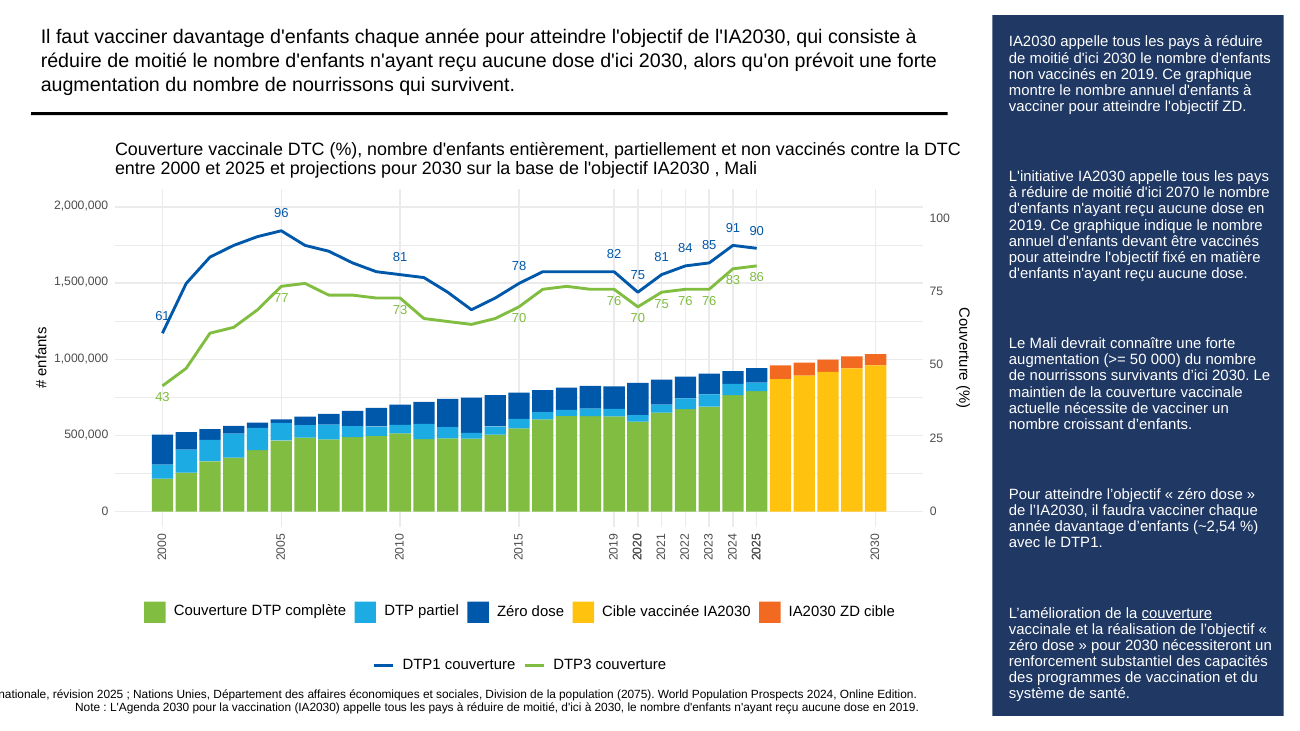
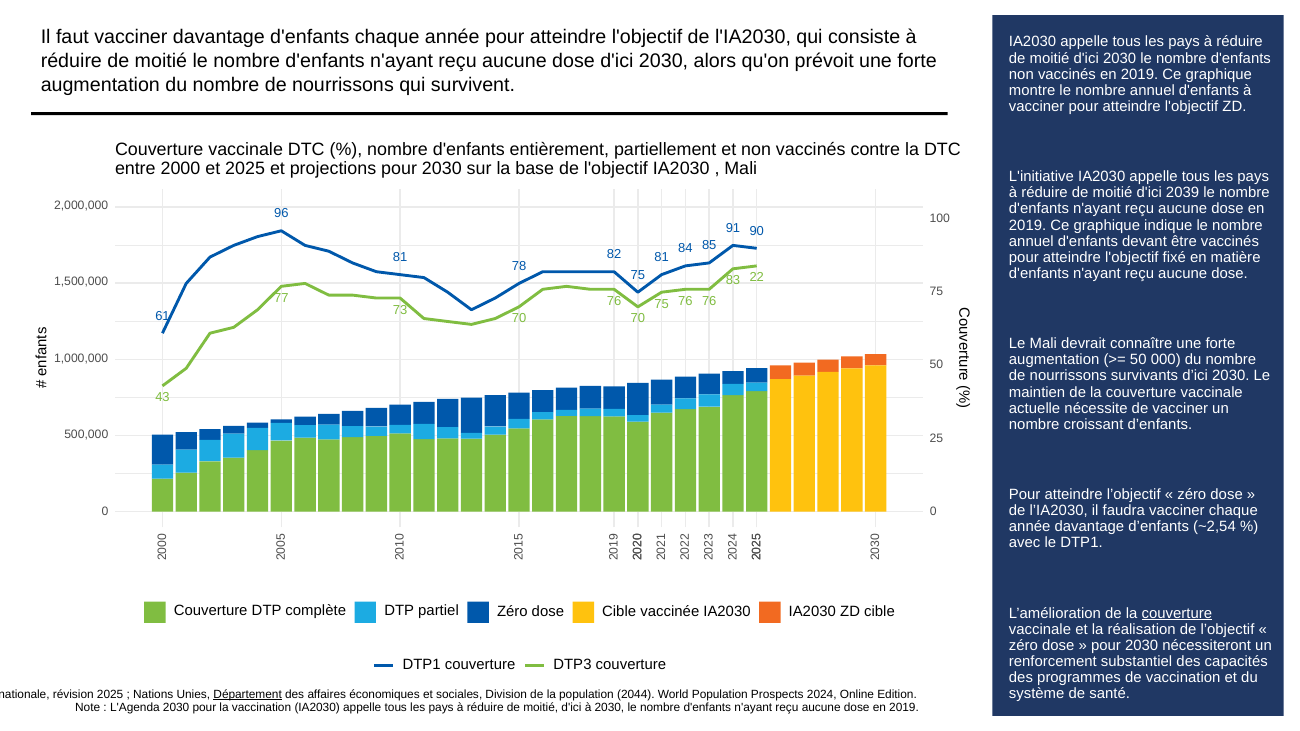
2070: 2070 -> 2039 (1183, 193)
86: 86 -> 22 (757, 278)
Département underline: none -> present (248, 695)
2075: 2075 -> 2044 (636, 695)
